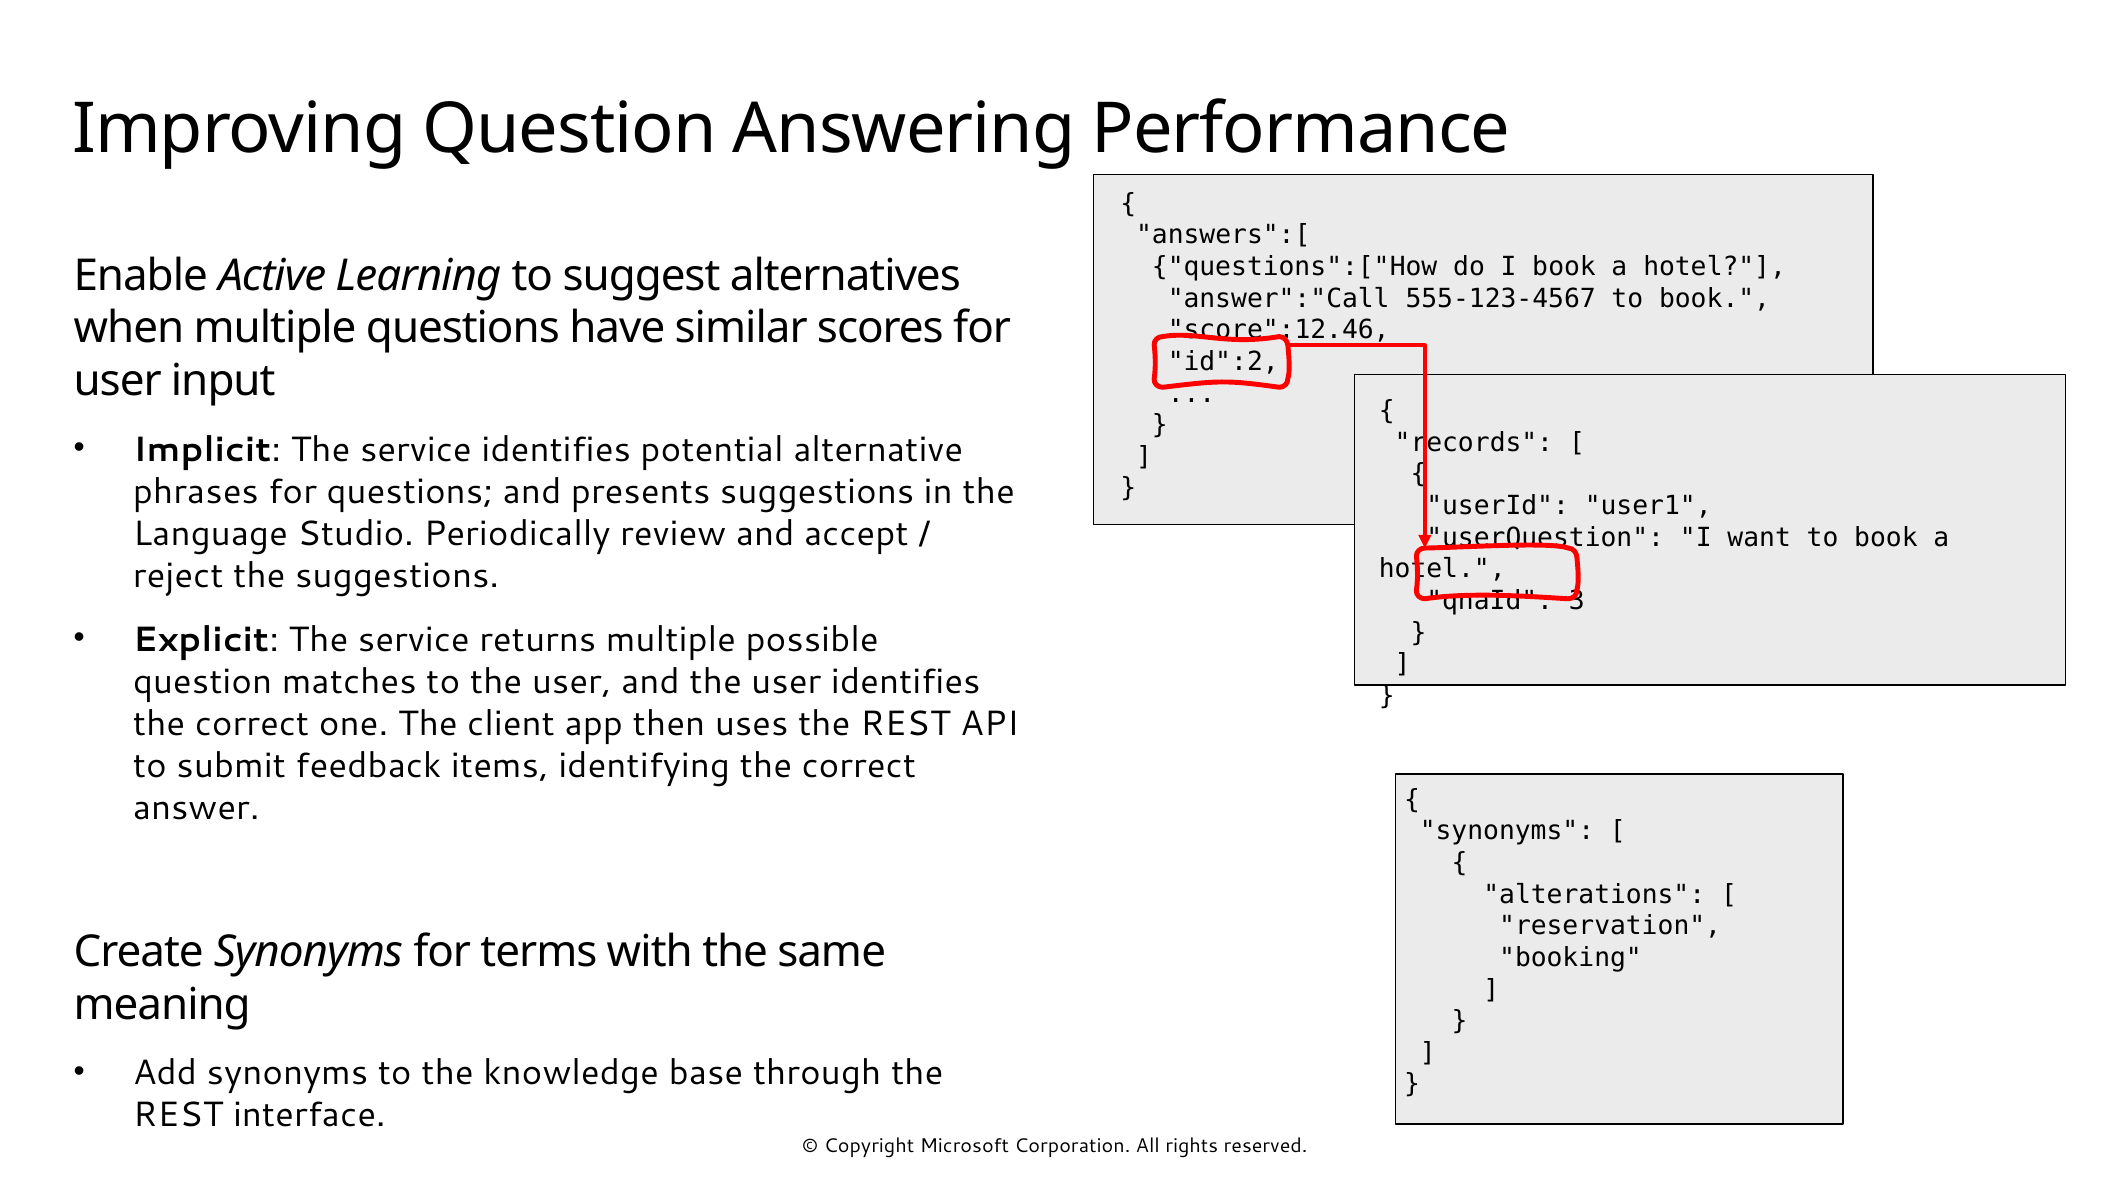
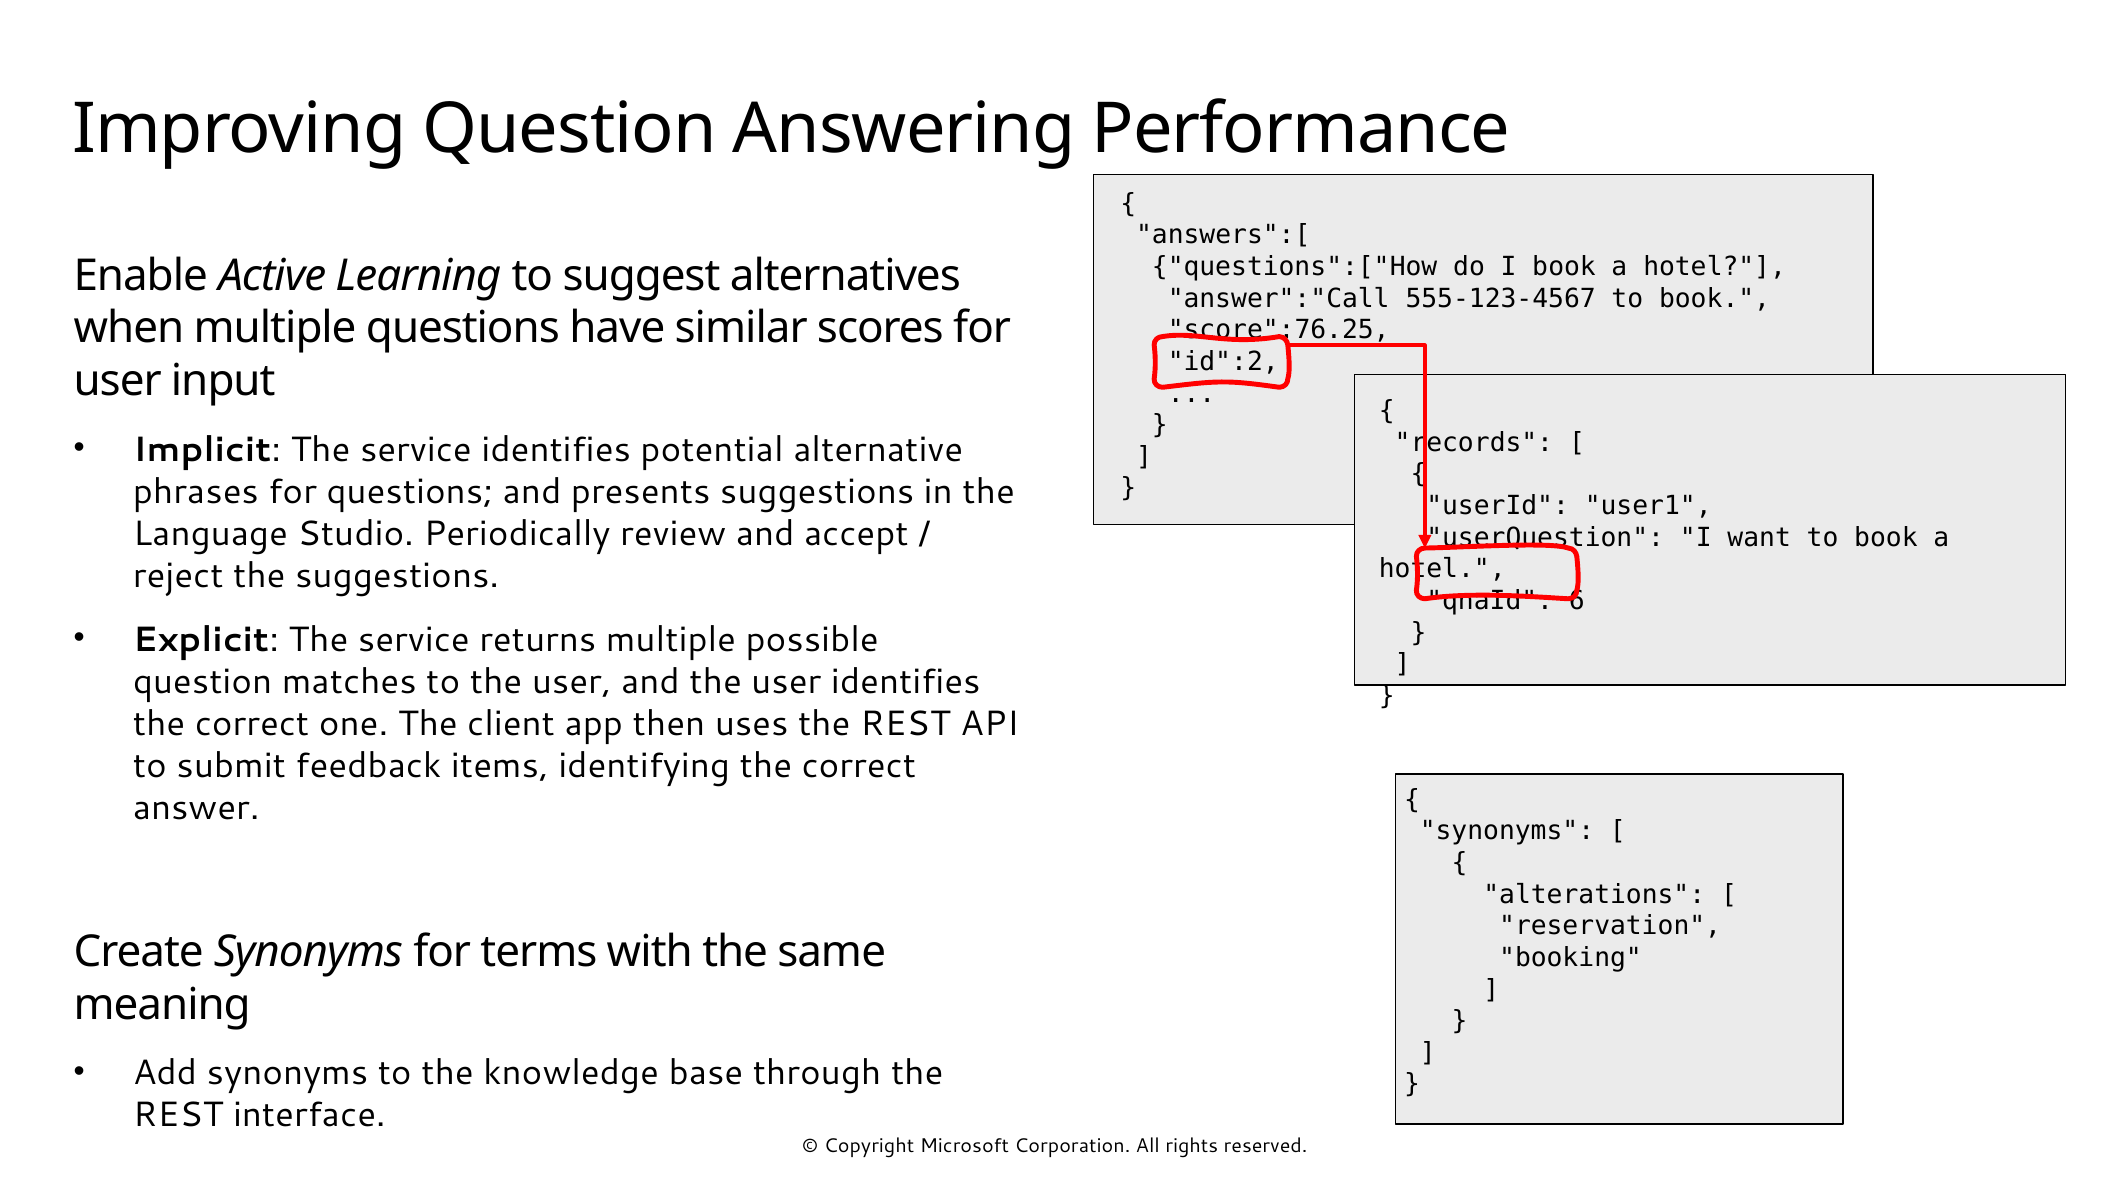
score":12.46: score":12.46 -> score":76.25 (1279, 330)
3: 3 -> 6 (1577, 601)
